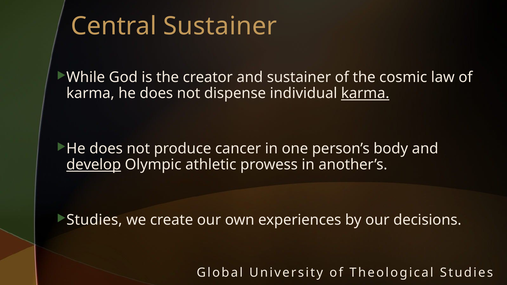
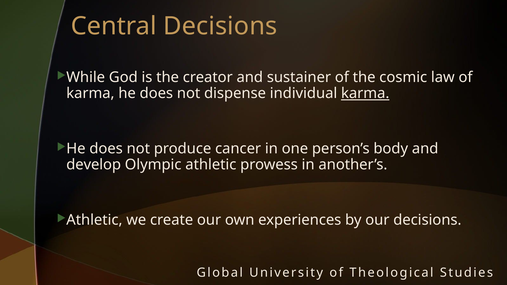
Central Sustainer: Sustainer -> Decisions (220, 26)
develop underline: present -> none (94, 165)
Studies: Studies -> Athletic (94, 220)
